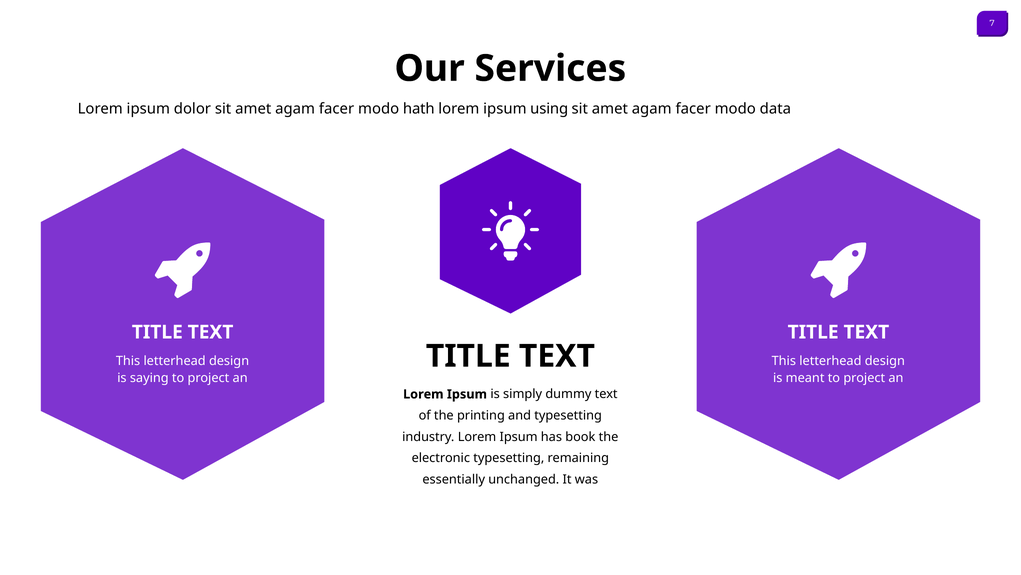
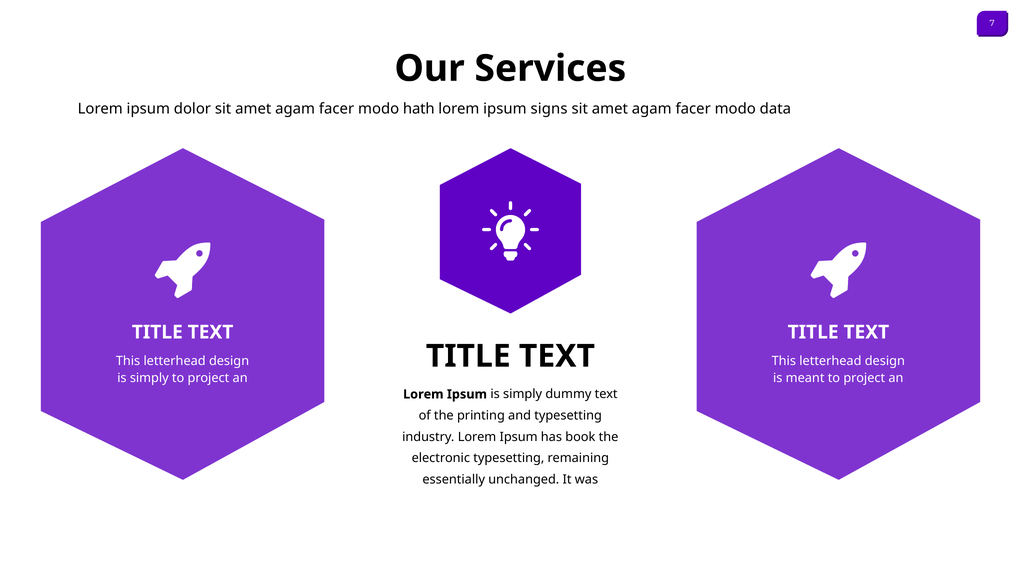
using: using -> signs (549, 109)
saying: saying -> simply (149, 378)
